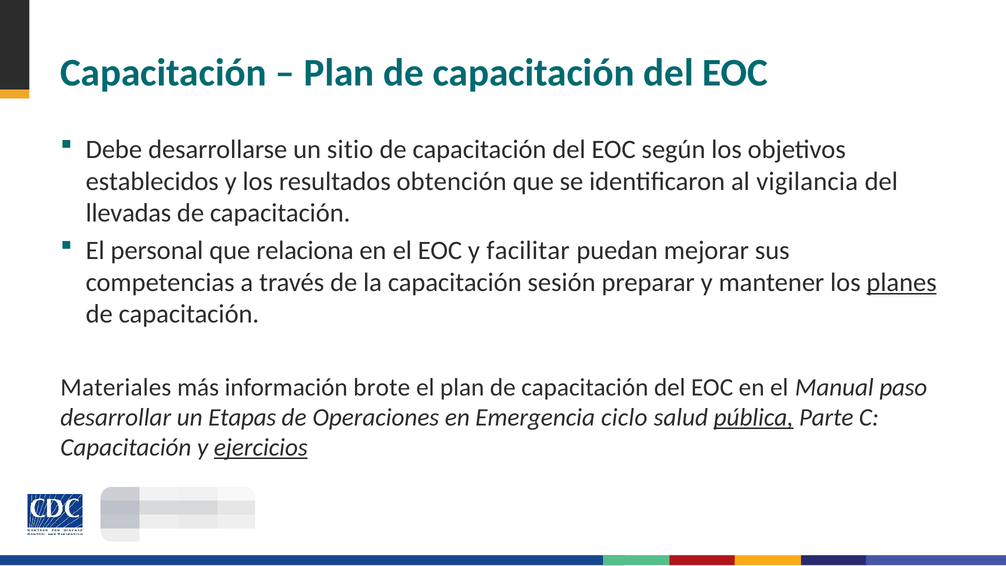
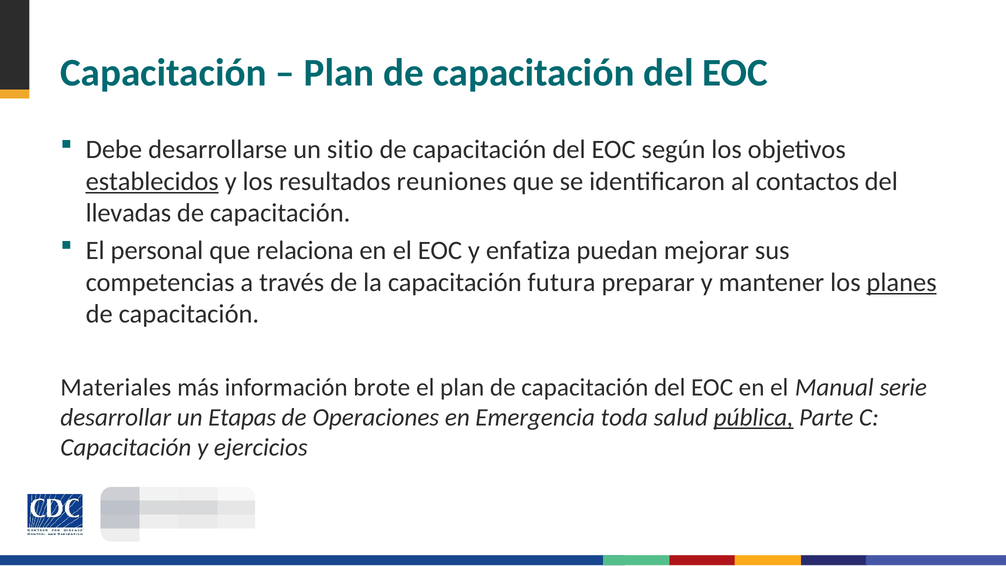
establecidos underline: none -> present (152, 181)
obtención: obtención -> reuniones (452, 181)
vigilancia: vigilancia -> contactos (807, 181)
facilitar: facilitar -> enfatiza (528, 250)
sesión: sesión -> futura (562, 282)
paso: paso -> serie (903, 387)
ciclo: ciclo -> toda (624, 417)
ejercicios underline: present -> none (261, 447)
